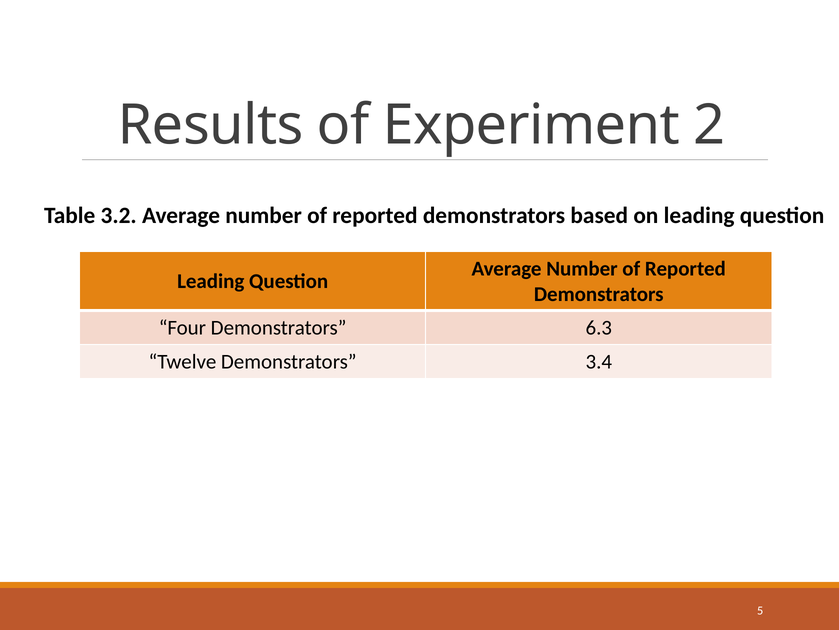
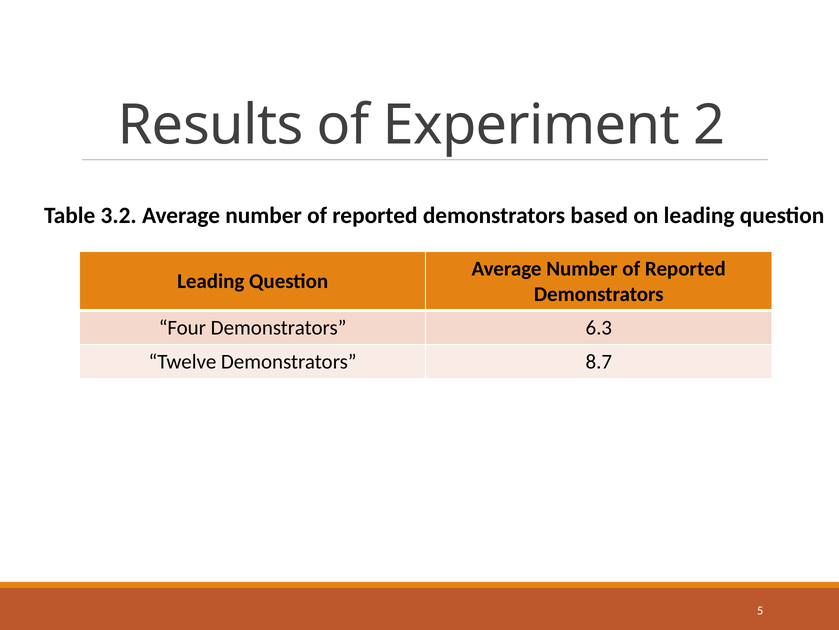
3.4: 3.4 -> 8.7 (599, 361)
